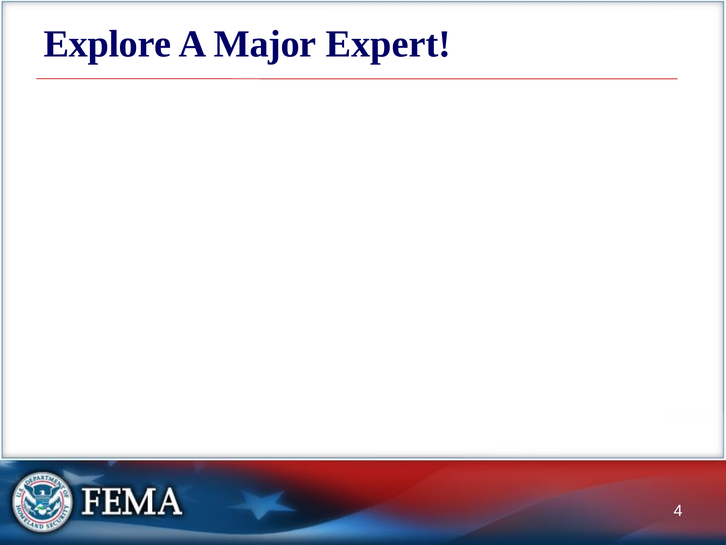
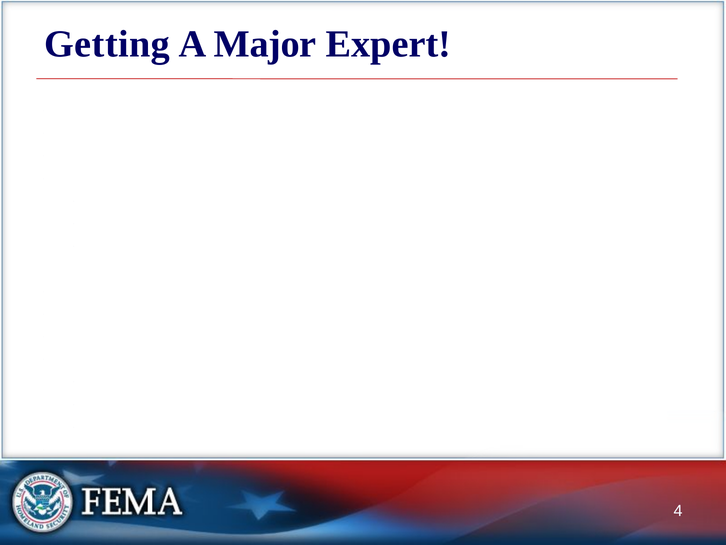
Explore: Explore -> Getting (107, 44)
